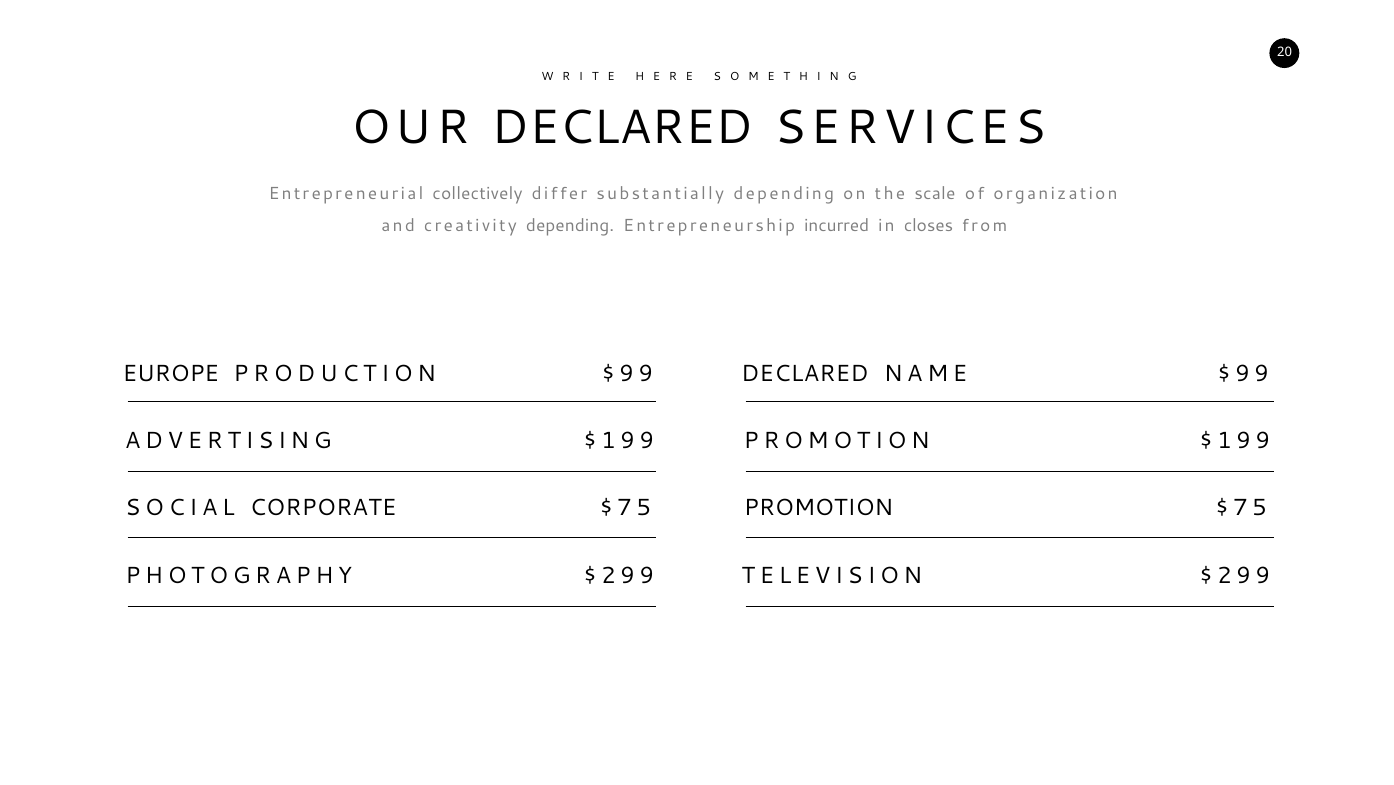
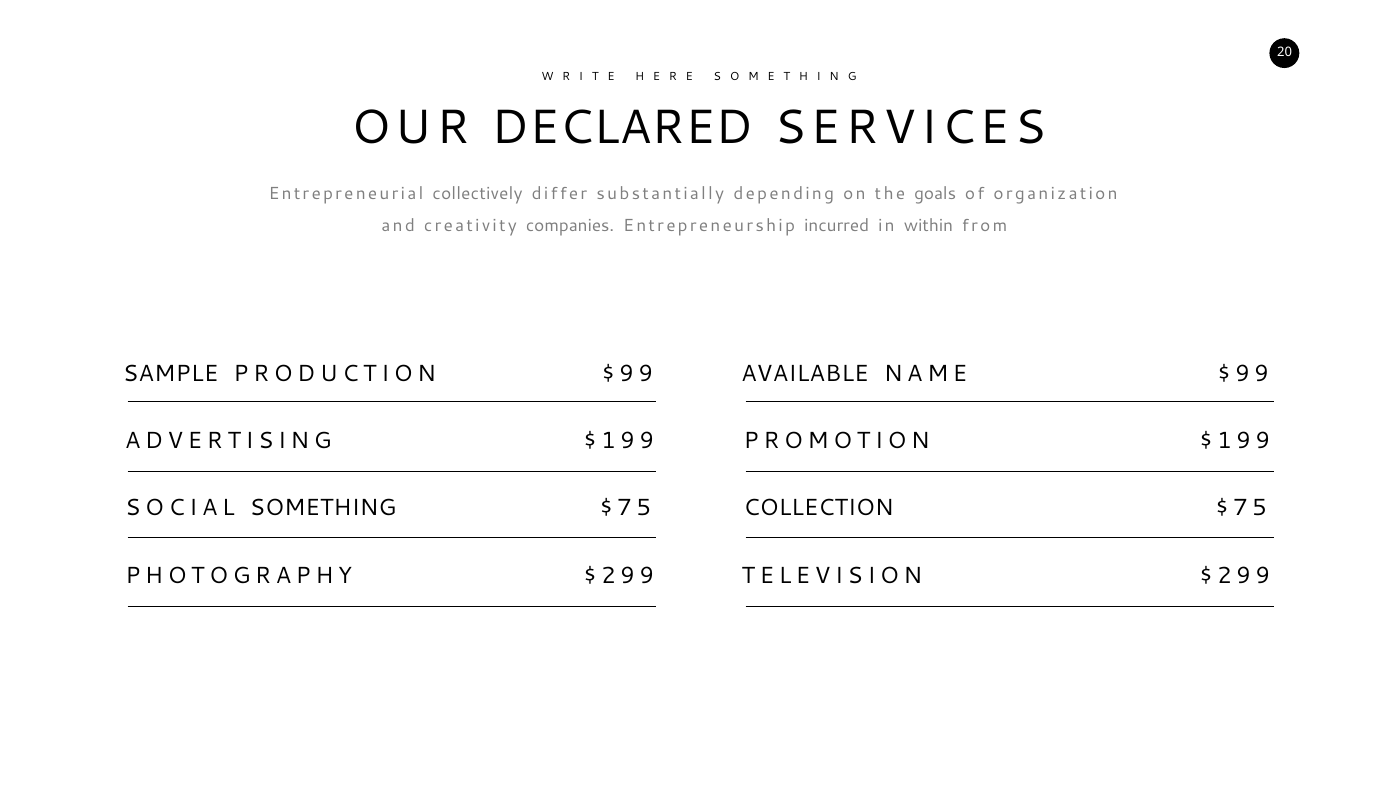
scale: scale -> goals (935, 194)
creativity depending: depending -> companies (570, 225)
closes: closes -> within (928, 225)
EUROPE: EUROPE -> SAMPLE (171, 374)
DECLARED: DECLARED -> AVAILABLE (805, 374)
CORPORATE: CORPORATE -> SOMETHING (323, 508)
PROMOTION: PROMOTION -> COLLECTION (819, 508)
